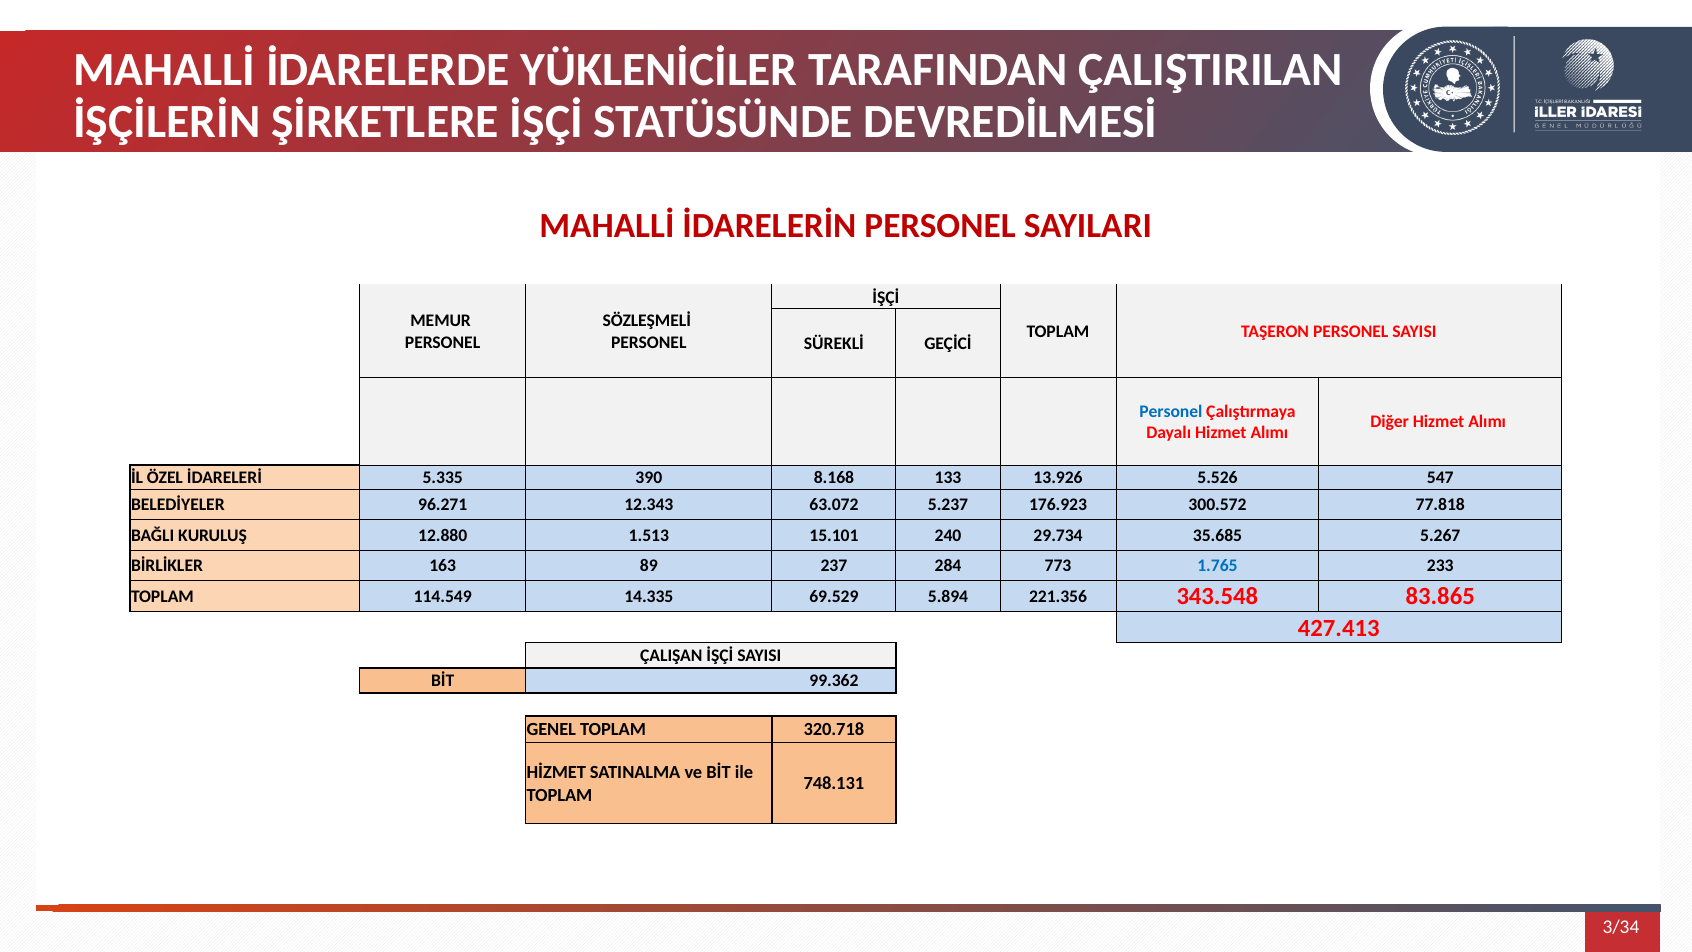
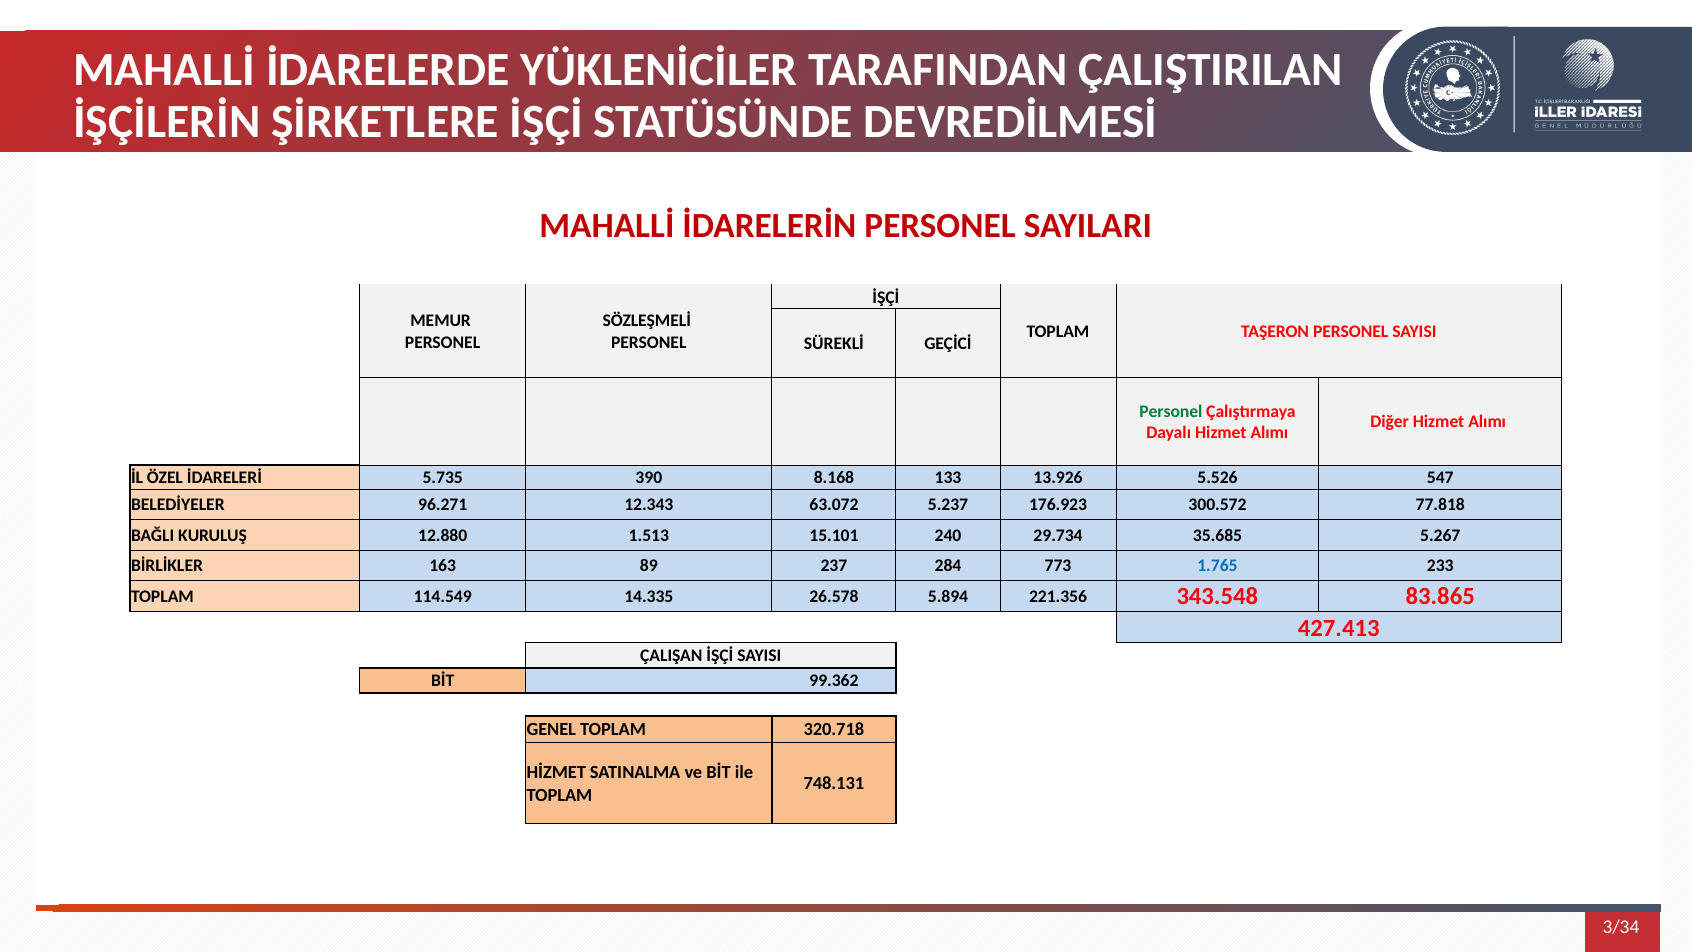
Personel colour: blue -> green (1171, 411)
5.335: 5.335 -> 5.735 (443, 478)
69.529: 69.529 -> 26.578 (834, 596)
